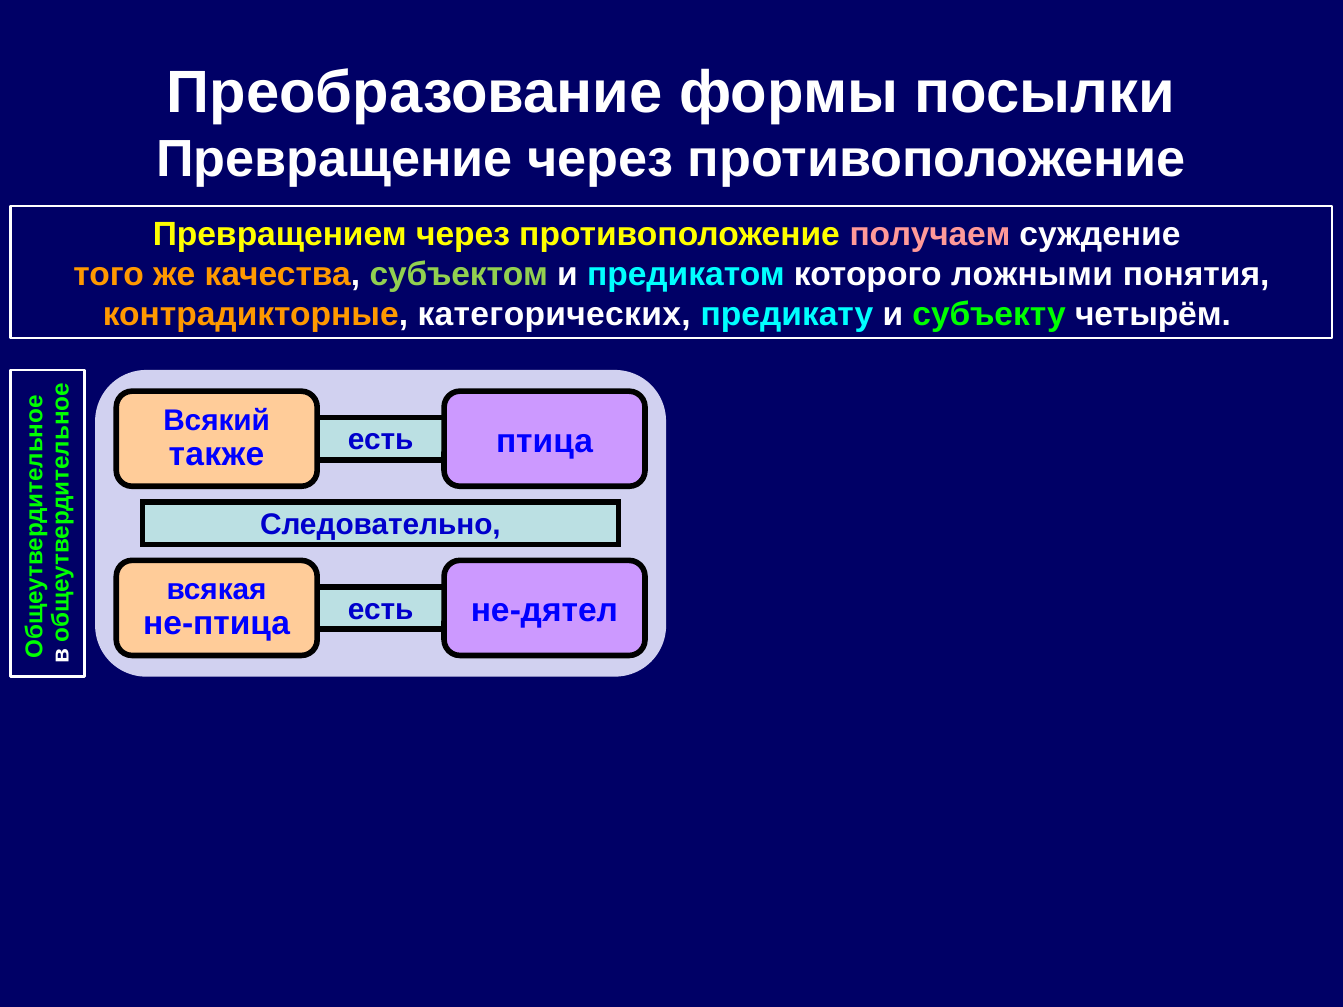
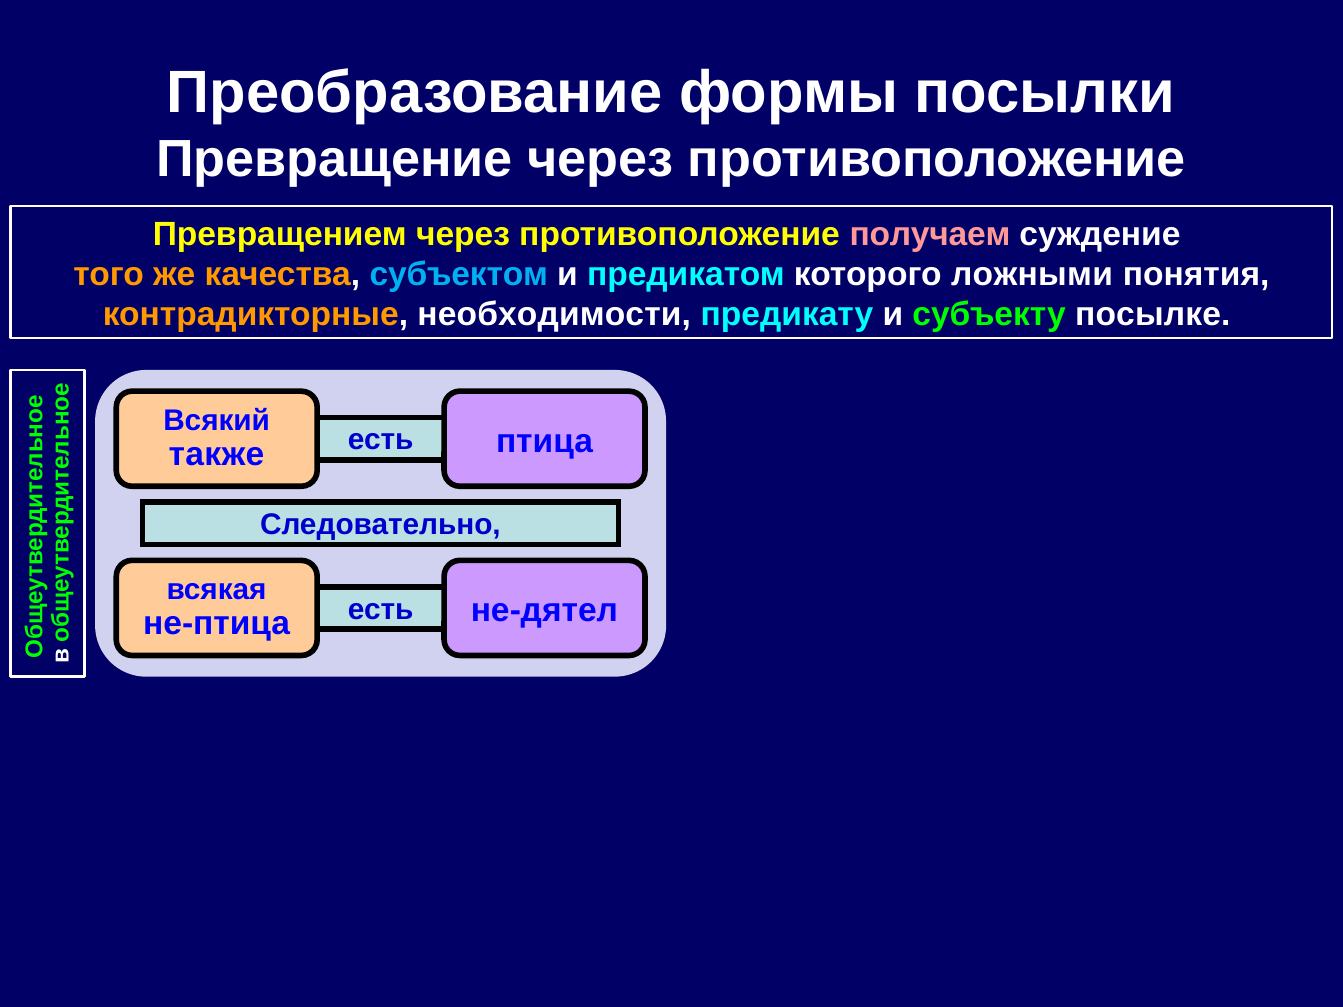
субъектом colour: light green -> light blue (459, 275)
категорических: категорических -> необходимости (554, 315)
четырём: четырём -> посылке (1153, 315)
